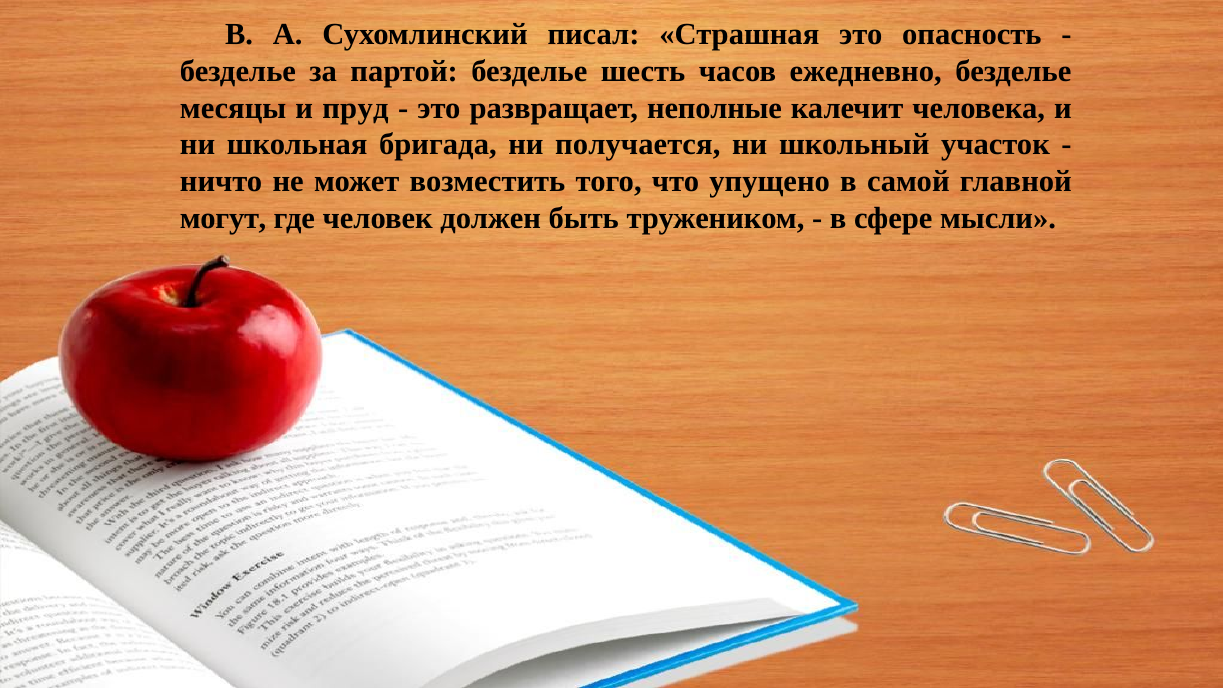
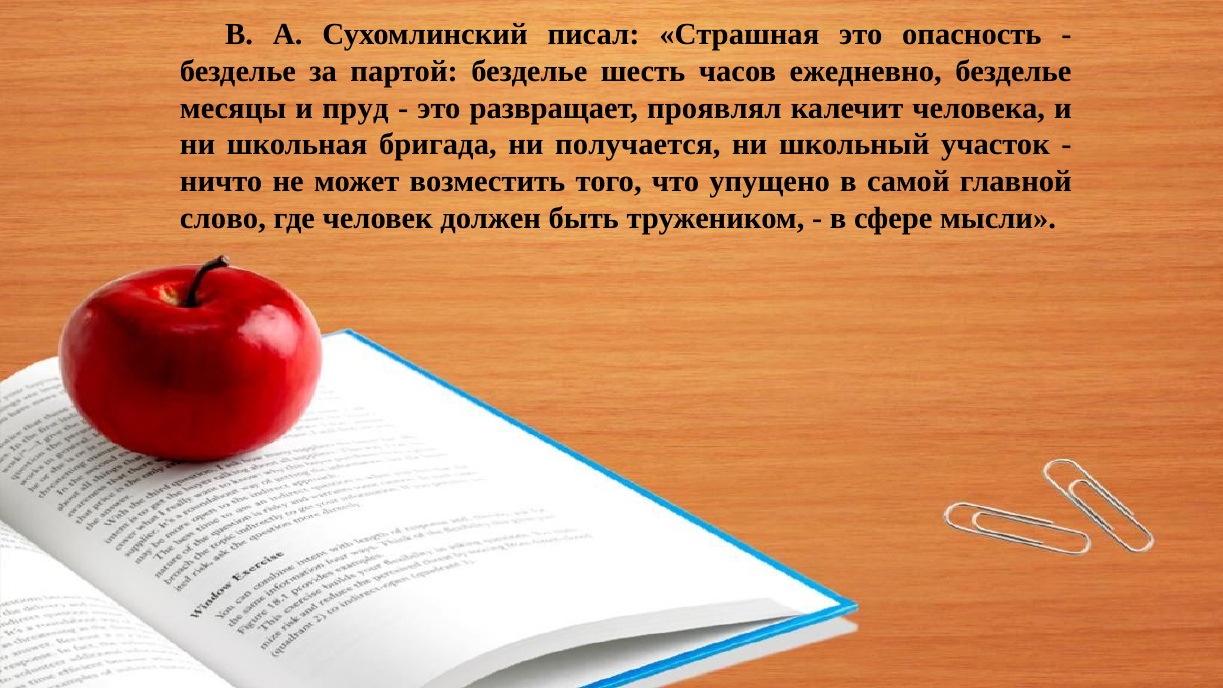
неполные: неполные -> проявлял (714, 108)
могут: могут -> слово (223, 218)
